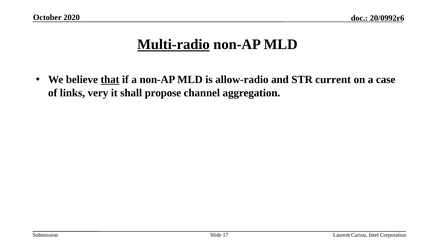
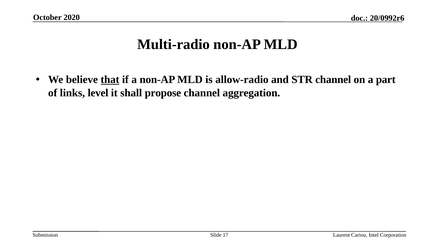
Multi-radio underline: present -> none (173, 44)
STR current: current -> channel (333, 80)
case: case -> part (386, 80)
very: very -> level (98, 93)
